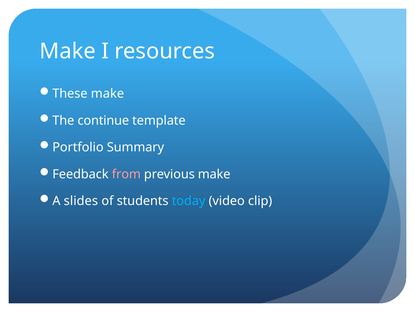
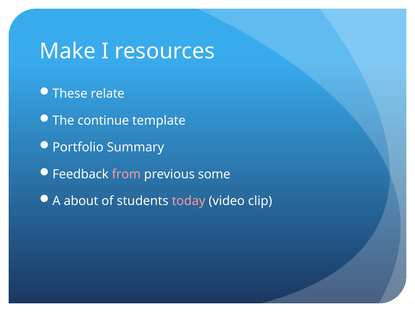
These make: make -> relate (108, 94)
previous make: make -> some (214, 174)
slides: slides -> about (81, 201)
today colour: light blue -> pink (189, 201)
